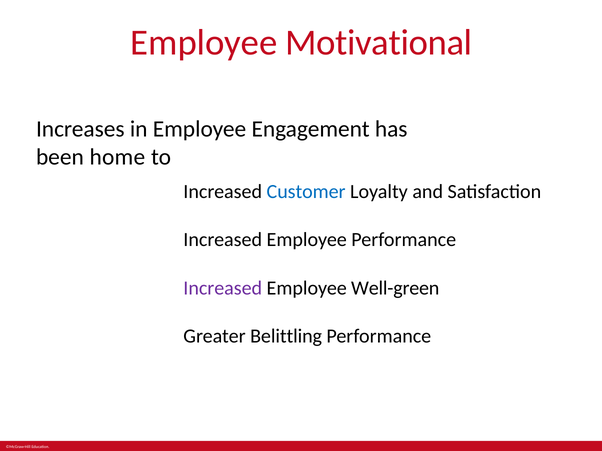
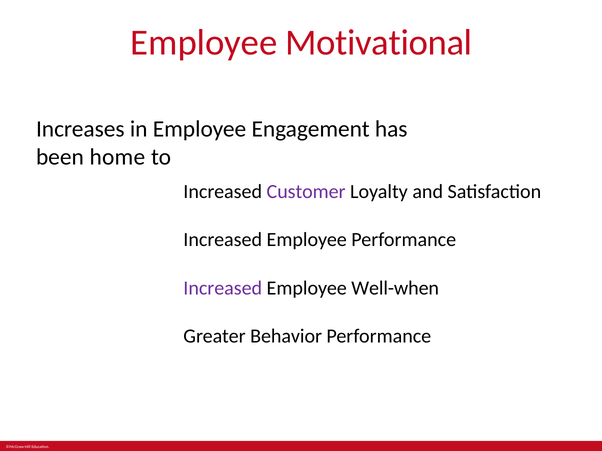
Customer colour: blue -> purple (306, 192)
Well-green: Well-green -> Well-when (395, 288)
Belittling: Belittling -> Behavior (286, 336)
